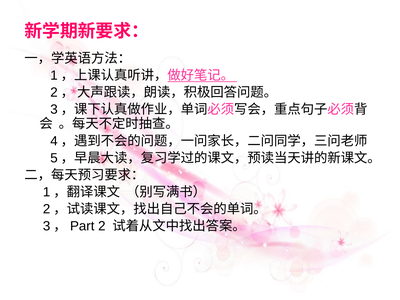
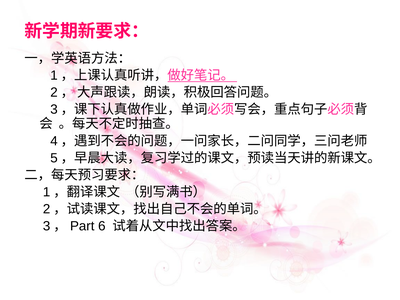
2: 2 -> 6 (102, 226)
